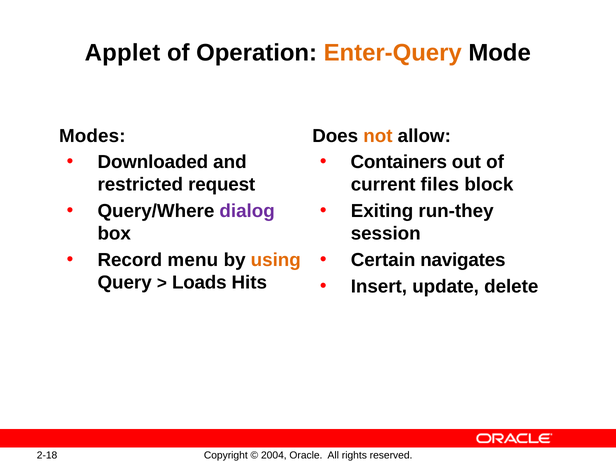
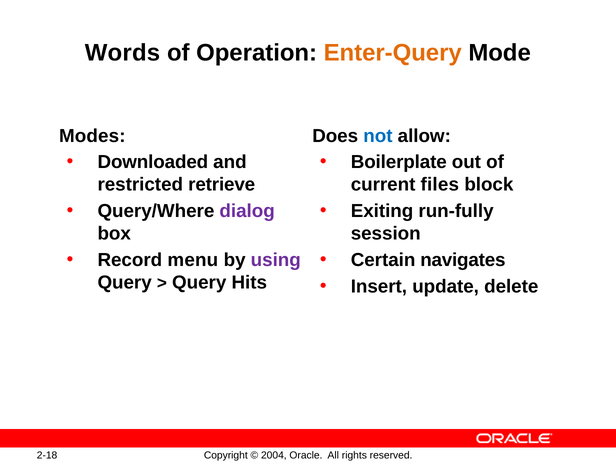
Applet: Applet -> Words (122, 53)
not colour: orange -> blue (378, 136)
Containers: Containers -> Boilerplate (399, 162)
request: request -> retrieve (222, 185)
run-they: run-they -> run-fully (456, 211)
using colour: orange -> purple (276, 260)
Loads: Loads -> Query (199, 283)
